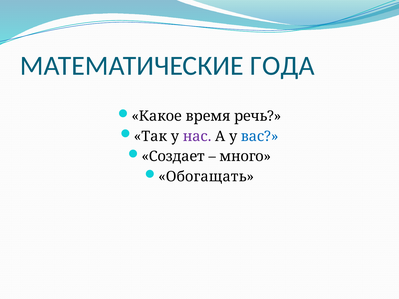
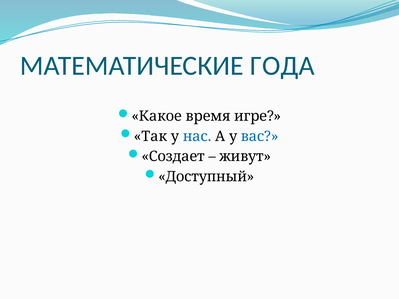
речь: речь -> игре (258, 116)
нас colour: purple -> blue (197, 136)
много: много -> живут (245, 157)
Обогащать: Обогащать -> Доступный (206, 177)
